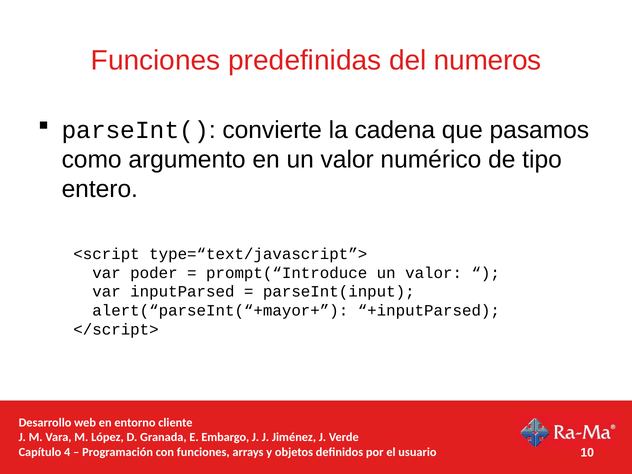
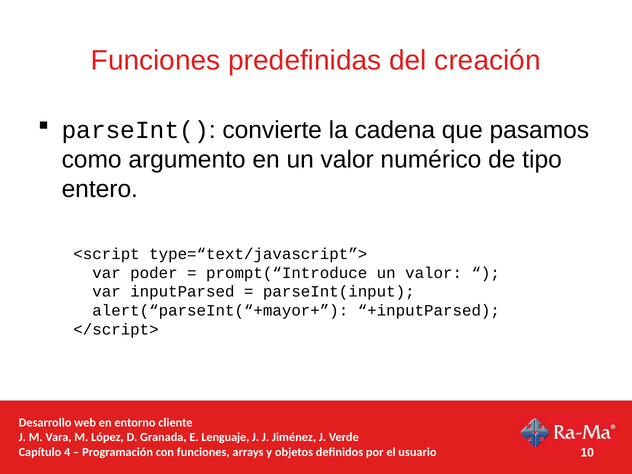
numeros: numeros -> creación (488, 60)
Embargo: Embargo -> Lenguaje (225, 437)
